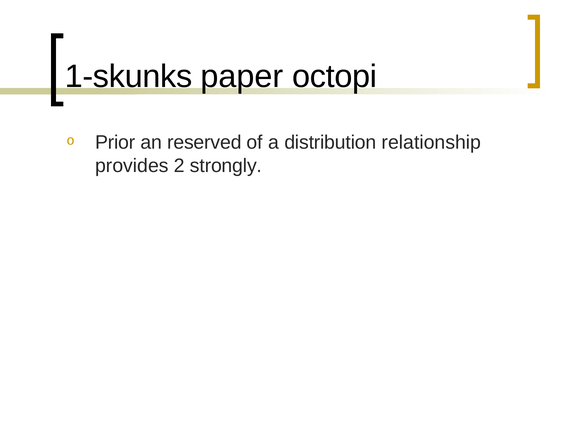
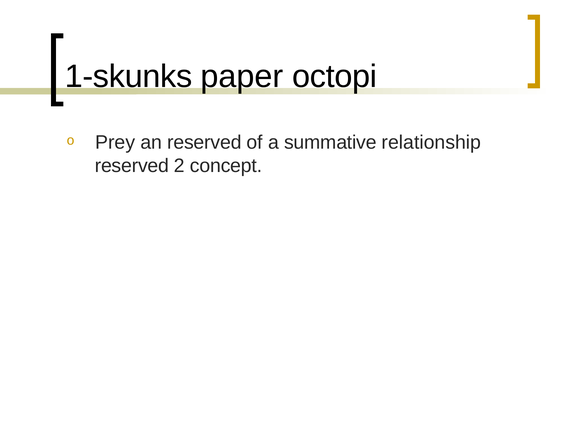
Prior: Prior -> Prey (115, 142)
distribution: distribution -> summative (330, 142)
provides: provides -> reserved (132, 166)
strongly: strongly -> concept (226, 166)
